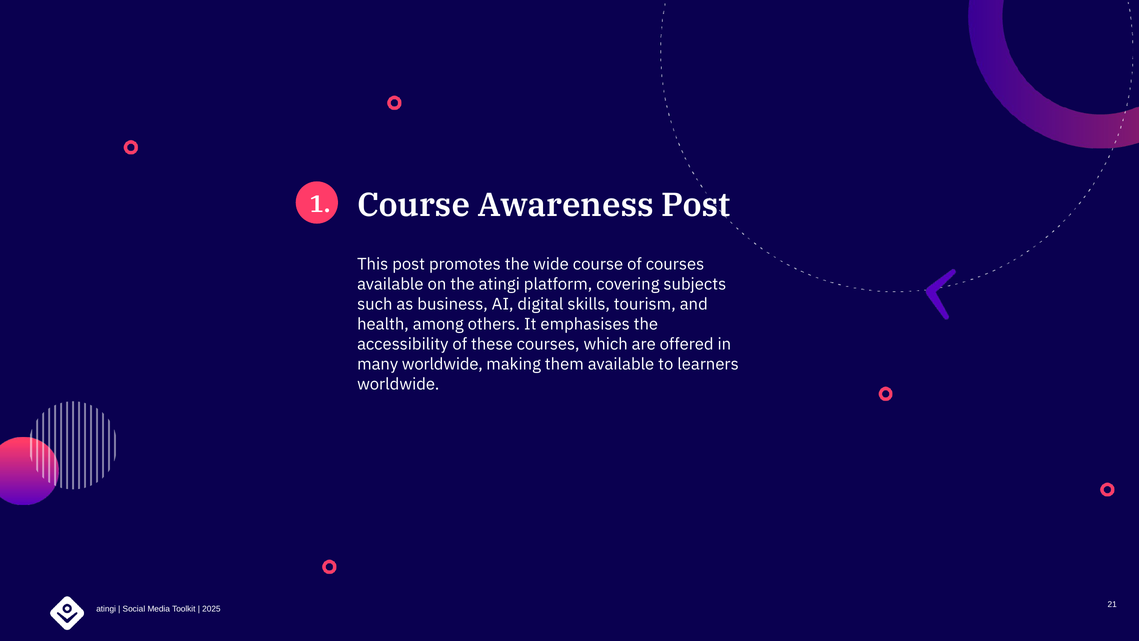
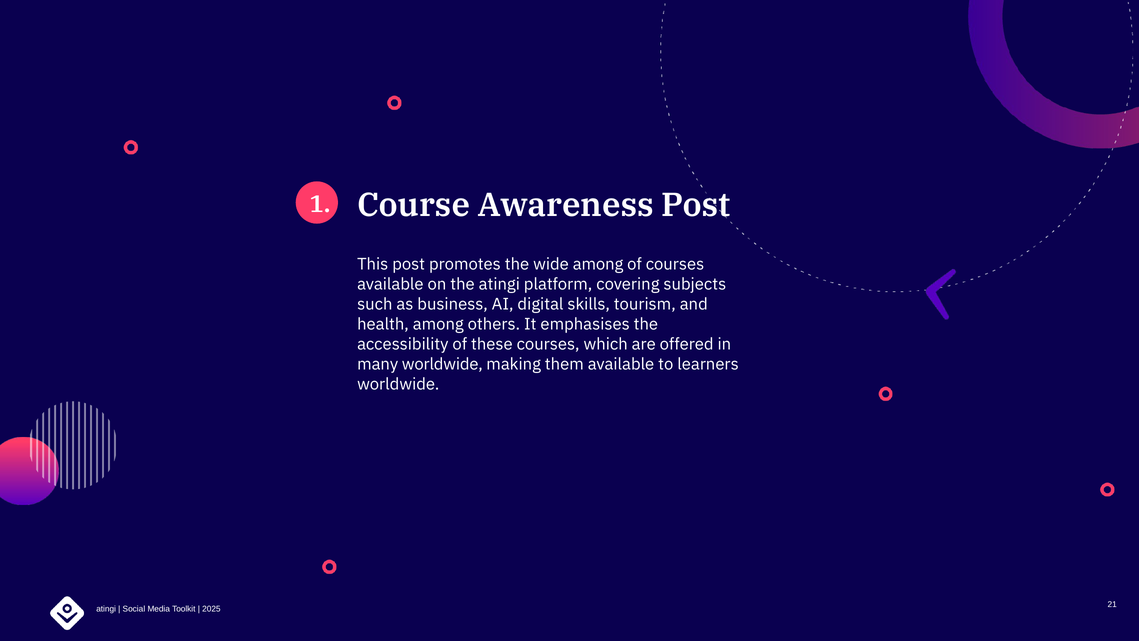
wide course: course -> among (598, 264)
